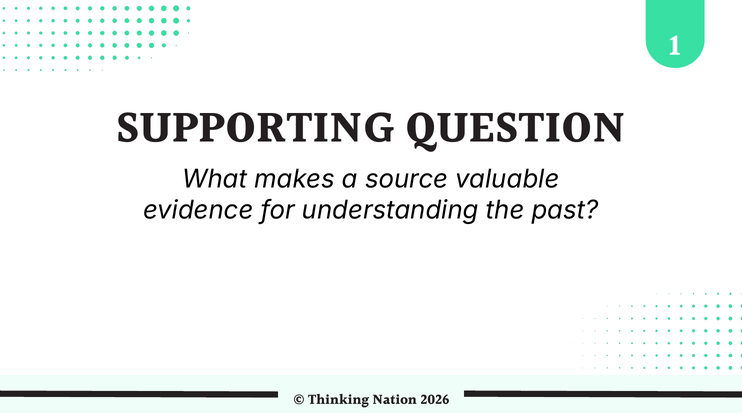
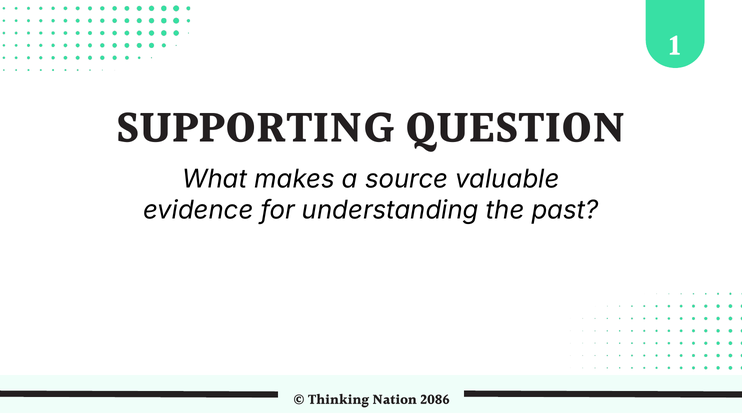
2026: 2026 -> 2086 (435, 400)
